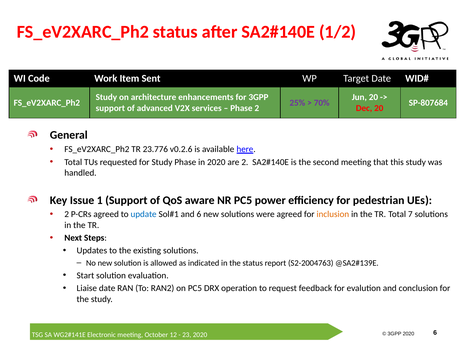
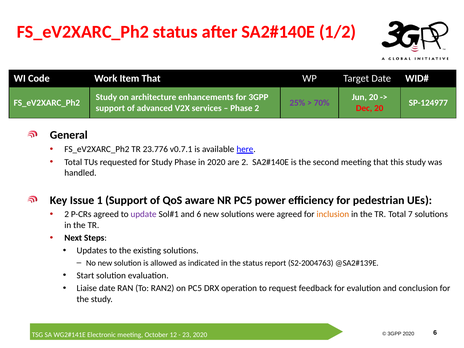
Item Sent: Sent -> That (151, 79)
SP-807684: SP-807684 -> SP-124977 (428, 103)
v0.2.6: v0.2.6 -> v0.7.1 (181, 149)
update colour: blue -> purple (144, 214)
